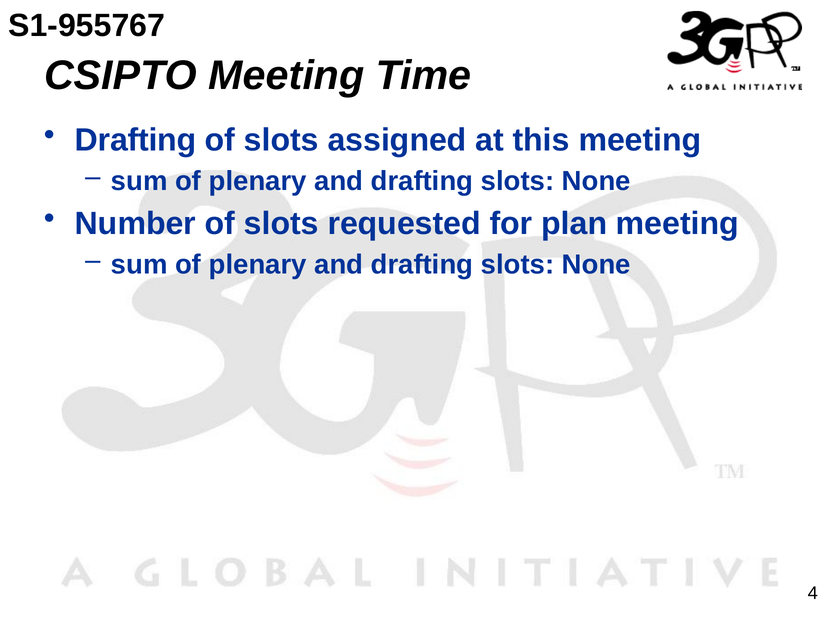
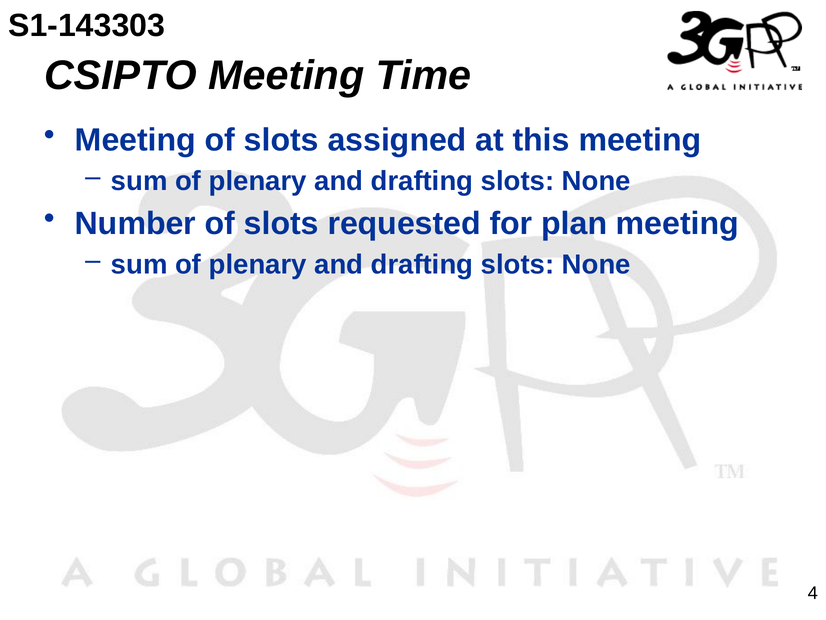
S1-955767: S1-955767 -> S1-143303 (87, 26)
Drafting: Drafting -> Meeting (135, 140)
